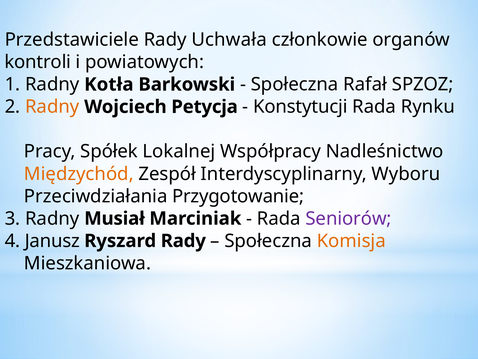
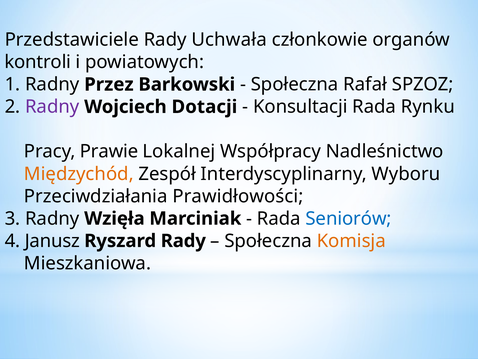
Kotła: Kotła -> Przez (109, 84)
Radny colour: orange -> purple (52, 107)
Petycja: Petycja -> Dotacji (204, 107)
Konstytucji: Konstytucji -> Konsultacji (300, 107)
Spółek: Spółek -> Prawie (109, 151)
Przygotowanie: Przygotowanie -> Prawidłowości (238, 196)
Musiał: Musiał -> Wzięła (114, 218)
Seniorów colour: purple -> blue (349, 218)
